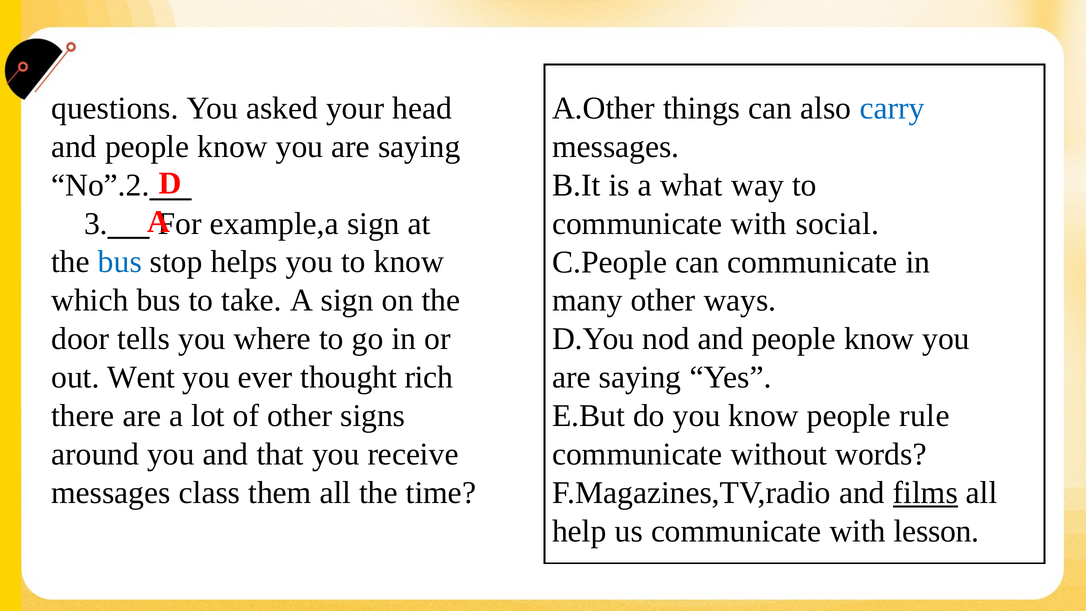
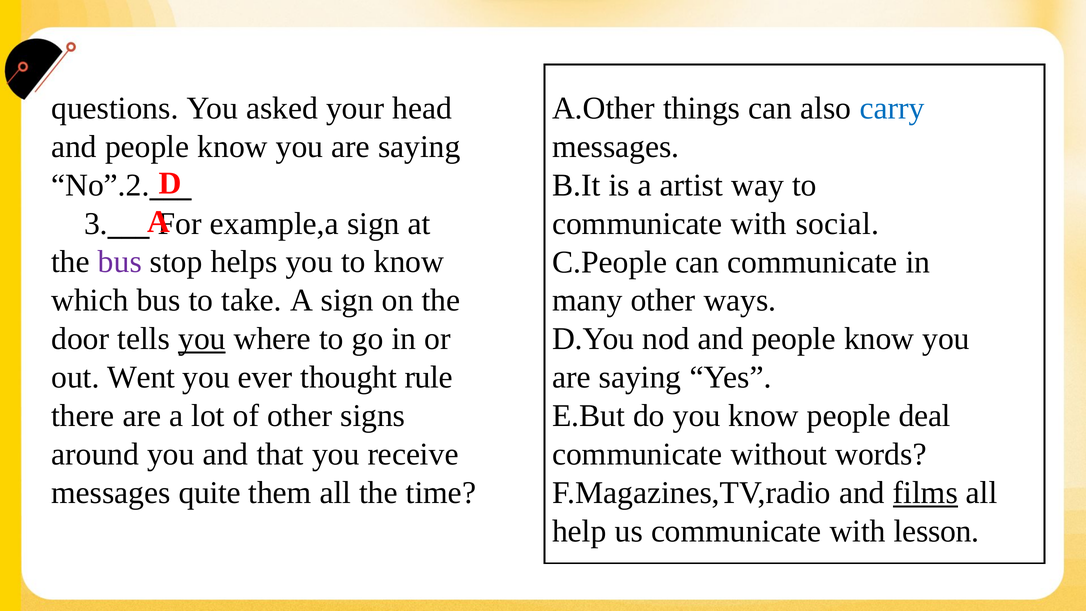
what: what -> artist (691, 185)
bus colour: blue -> purple (120, 262)
you underline: none -> present (202, 339)
rich: rich -> rule (429, 377)
rule: rule -> deal (925, 416)
class: class -> quite (210, 493)
